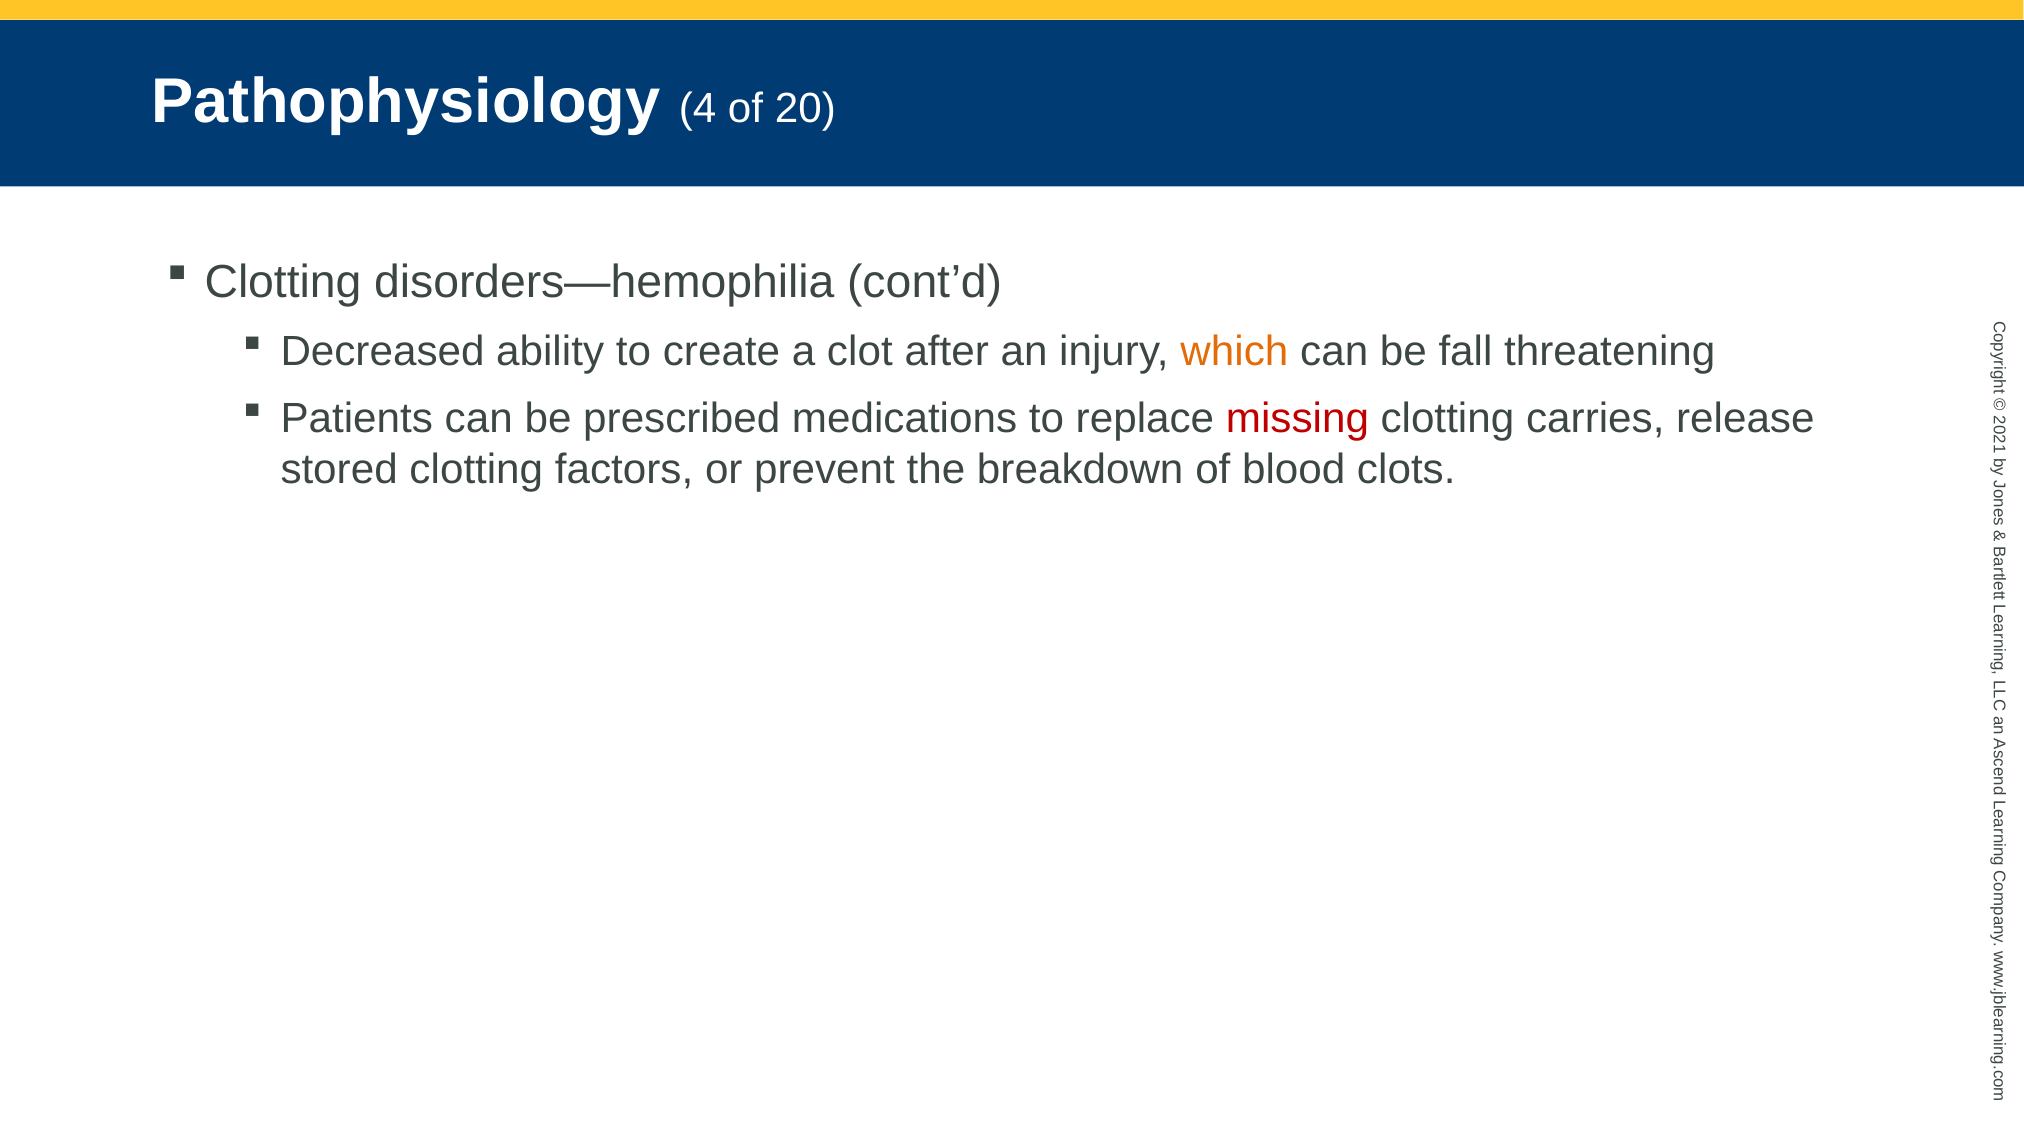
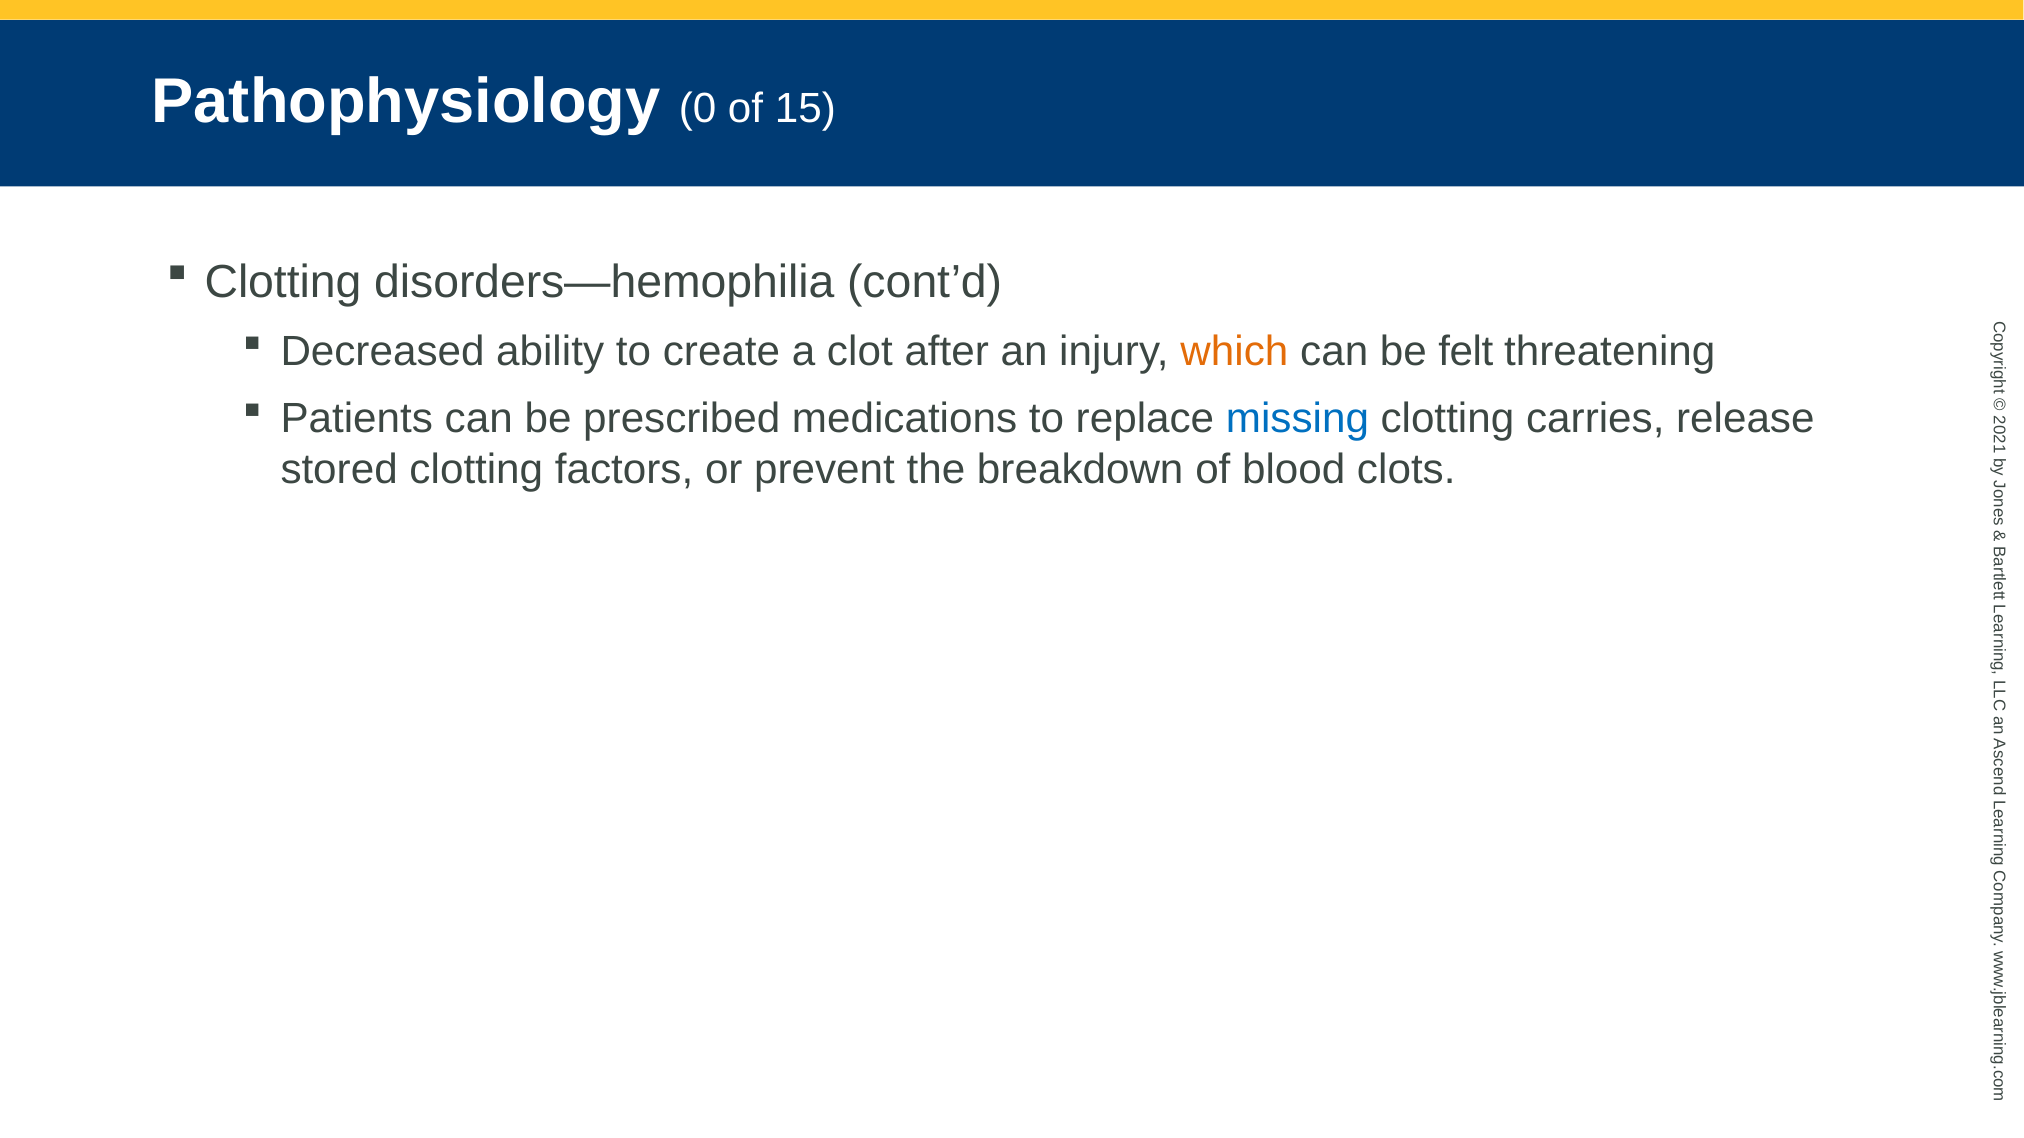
Pathophysiology 4: 4 -> 0 (698, 109)
20: 20 -> 15 (805, 109)
fall: fall -> felt (1466, 352)
missing colour: red -> blue (1297, 419)
